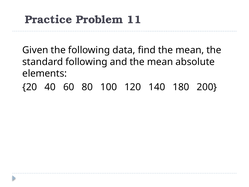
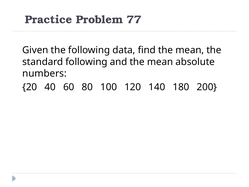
11: 11 -> 77 (134, 20)
elements: elements -> numbers (45, 73)
